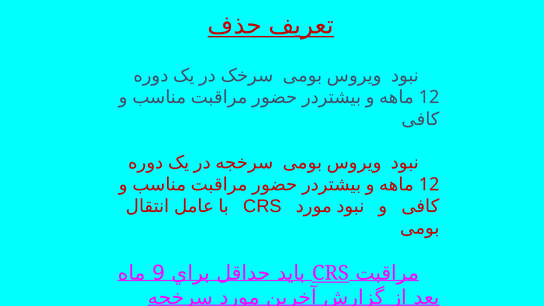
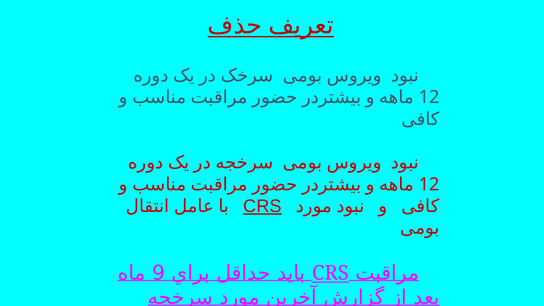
CRS underline: none -> present (262, 206)
